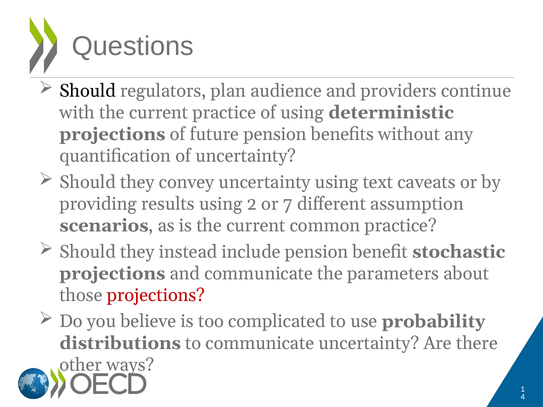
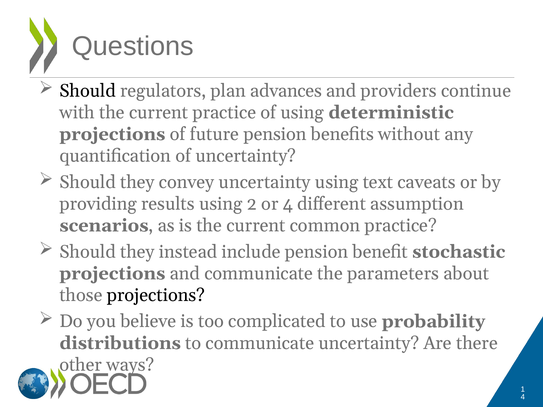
audience: audience -> advances (286, 91)
or 7: 7 -> 4 (288, 204)
projections colour: red -> black (156, 295)
